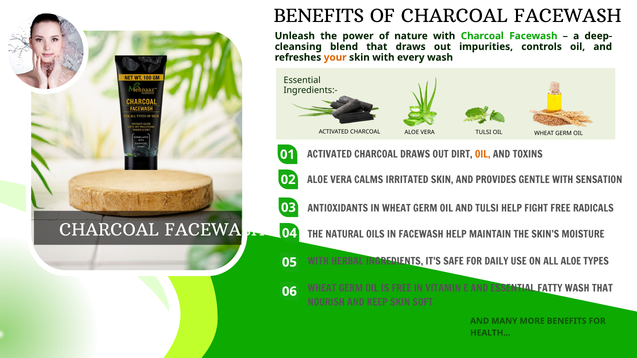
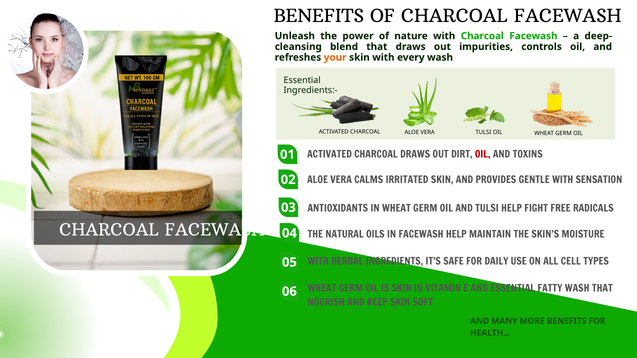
OIL colour: orange -> red (483, 155)
ALL ALOE: ALOE -> CELL (571, 262)
IS FREE: FREE -> SKIN (402, 289)
